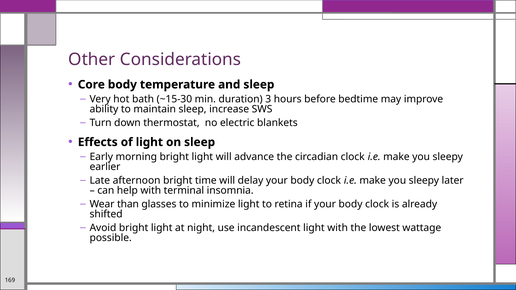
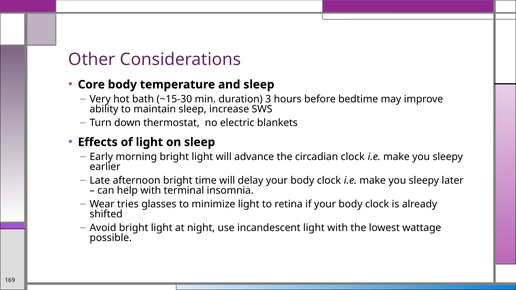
than: than -> tries (128, 204)
